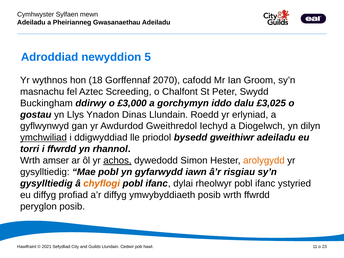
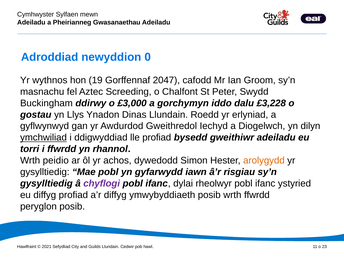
5: 5 -> 0 (148, 57)
18: 18 -> 19 (96, 80)
2070: 2070 -> 2047 (166, 80)
£3,025: £3,025 -> £3,228 (271, 103)
lle priodol: priodol -> profiad (157, 138)
amser: amser -> peidio (56, 161)
achos underline: present -> none (117, 161)
chyflogi colour: orange -> purple (102, 183)
